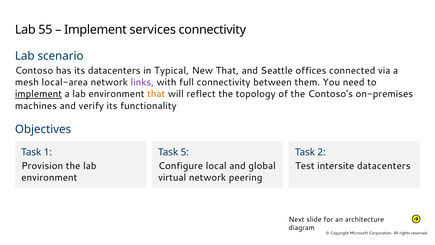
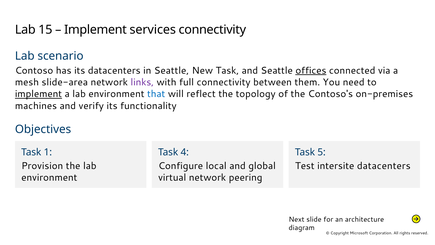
55: 55 -> 15 (45, 30)
in Typical: Typical -> Seattle (172, 70)
New That: That -> Task (227, 70)
offices underline: none -> present (311, 70)
local-area: local-area -> slide-area (65, 82)
that colour: orange -> blue (156, 94)
5: 5 -> 4 (185, 152)
2: 2 -> 5 (322, 152)
